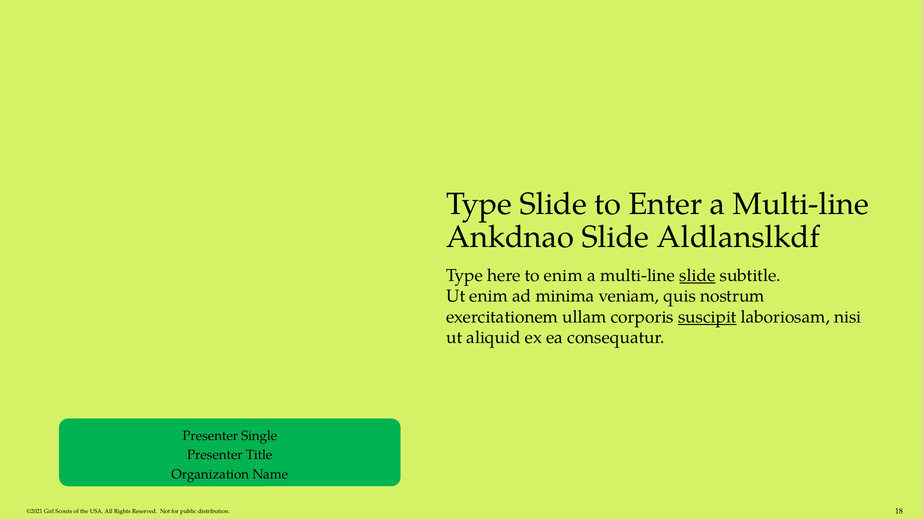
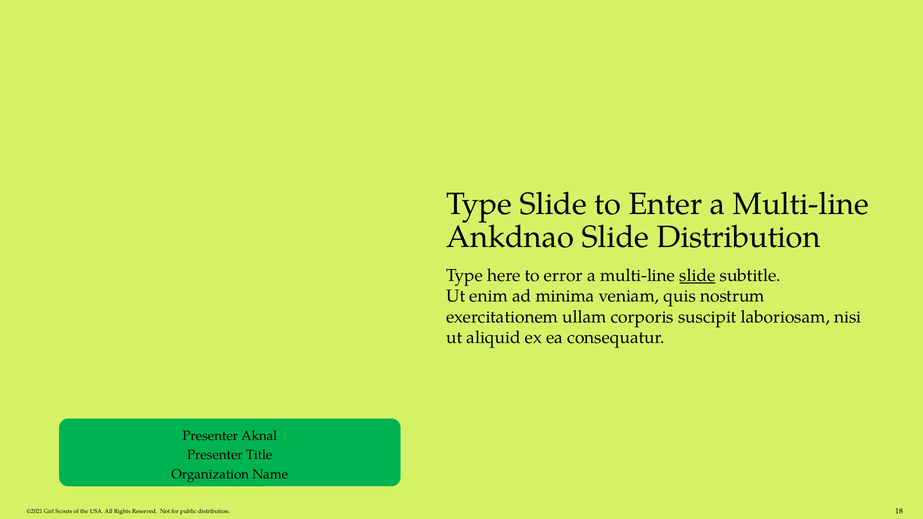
Slide Aldlanslkdf: Aldlanslkdf -> Distribution (739, 237)
to enim: enim -> error (563, 276)
suscipit underline: present -> none (707, 317)
Single: Single -> Aknal (259, 436)
